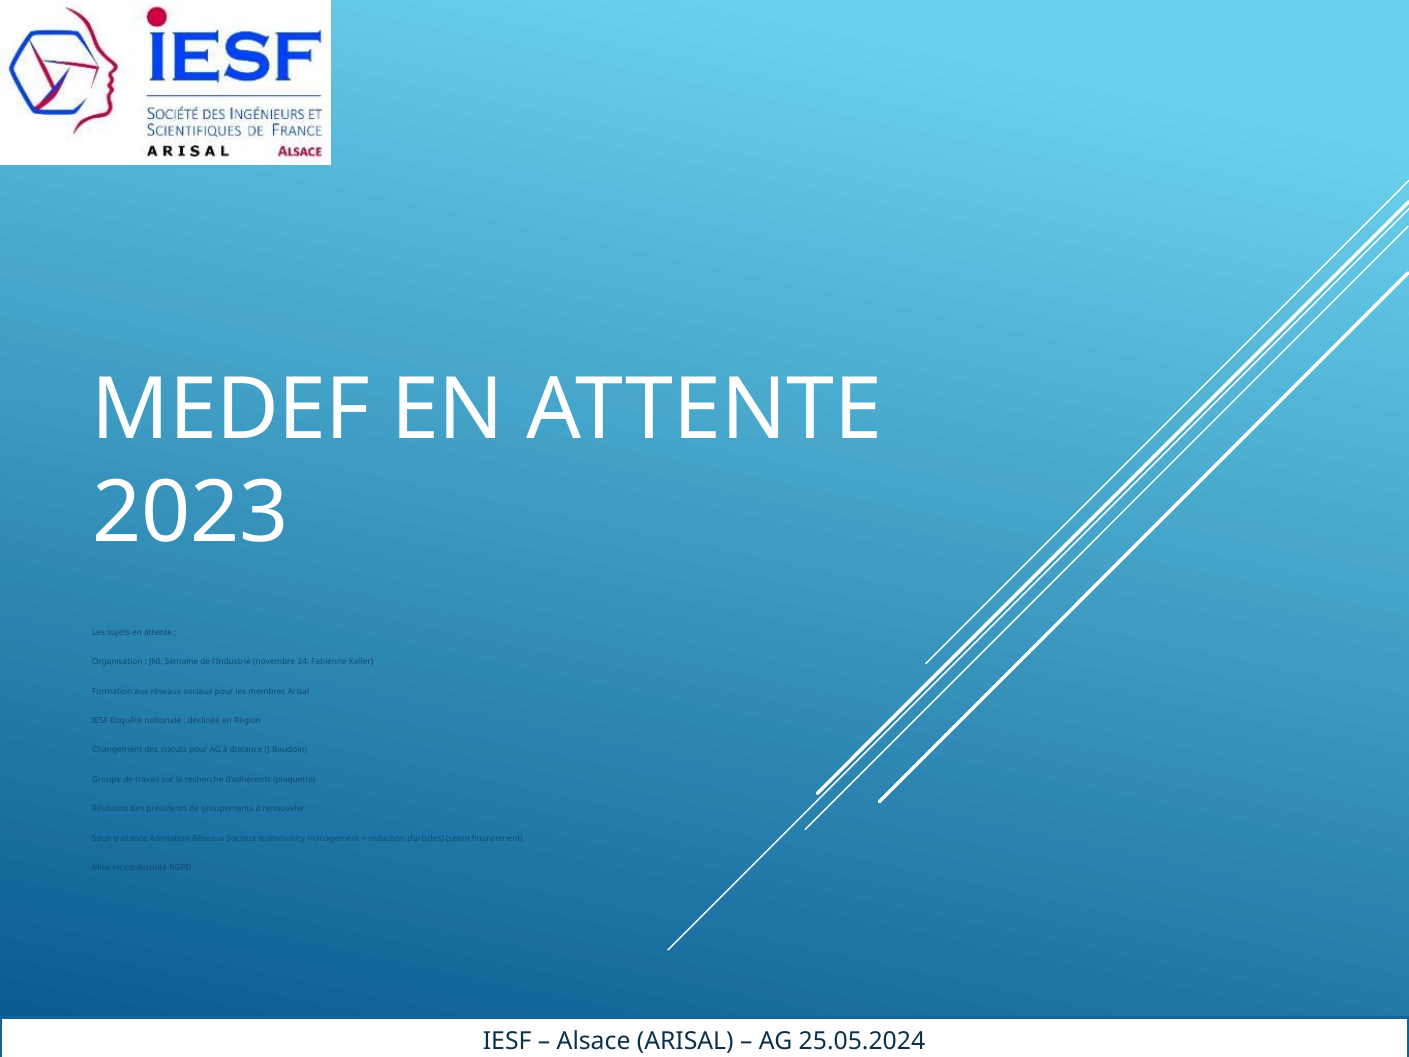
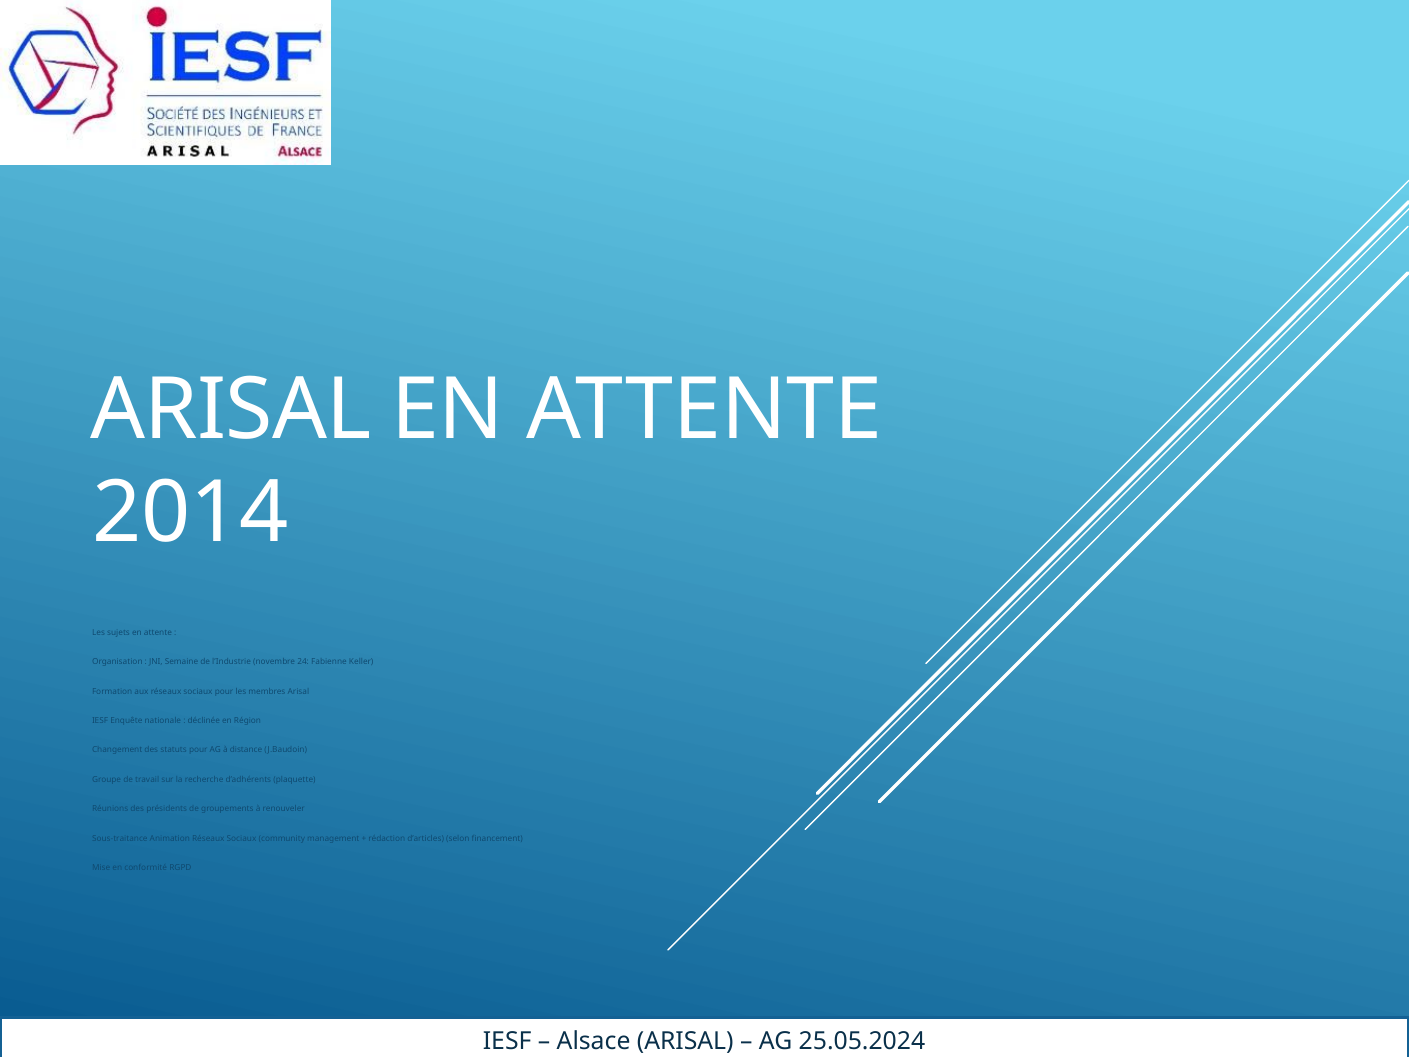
MEDEF: MEDEF -> ARISAL (231, 410)
2023: 2023 -> 2014 (191, 513)
